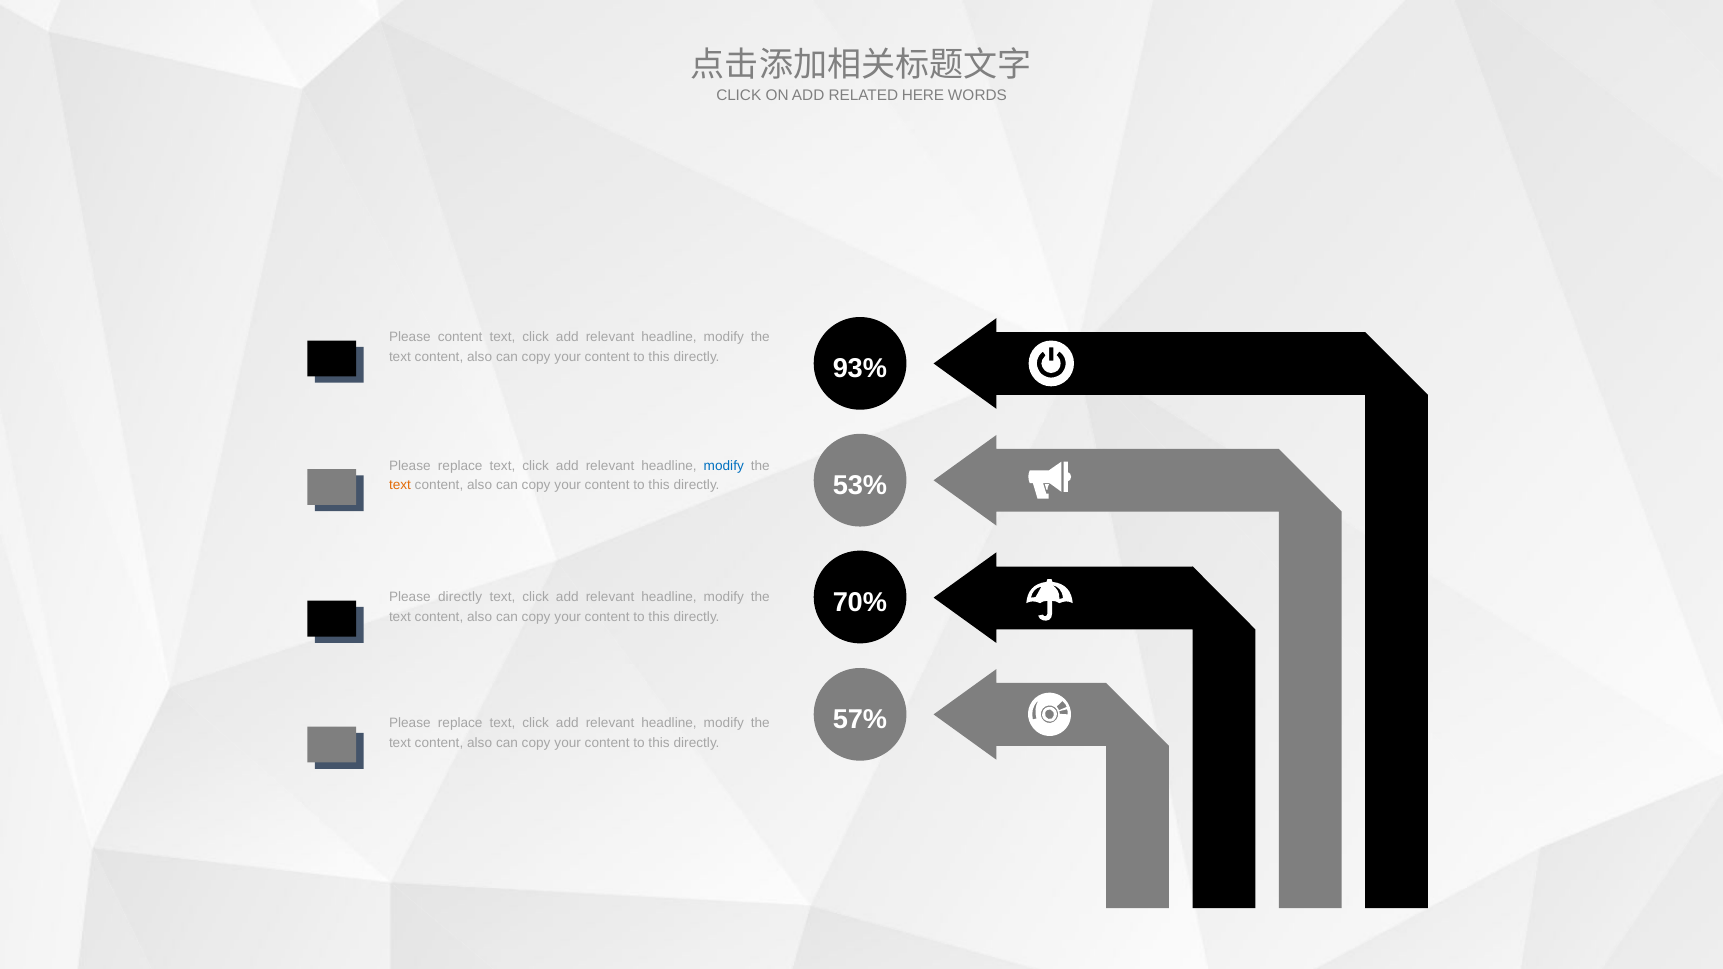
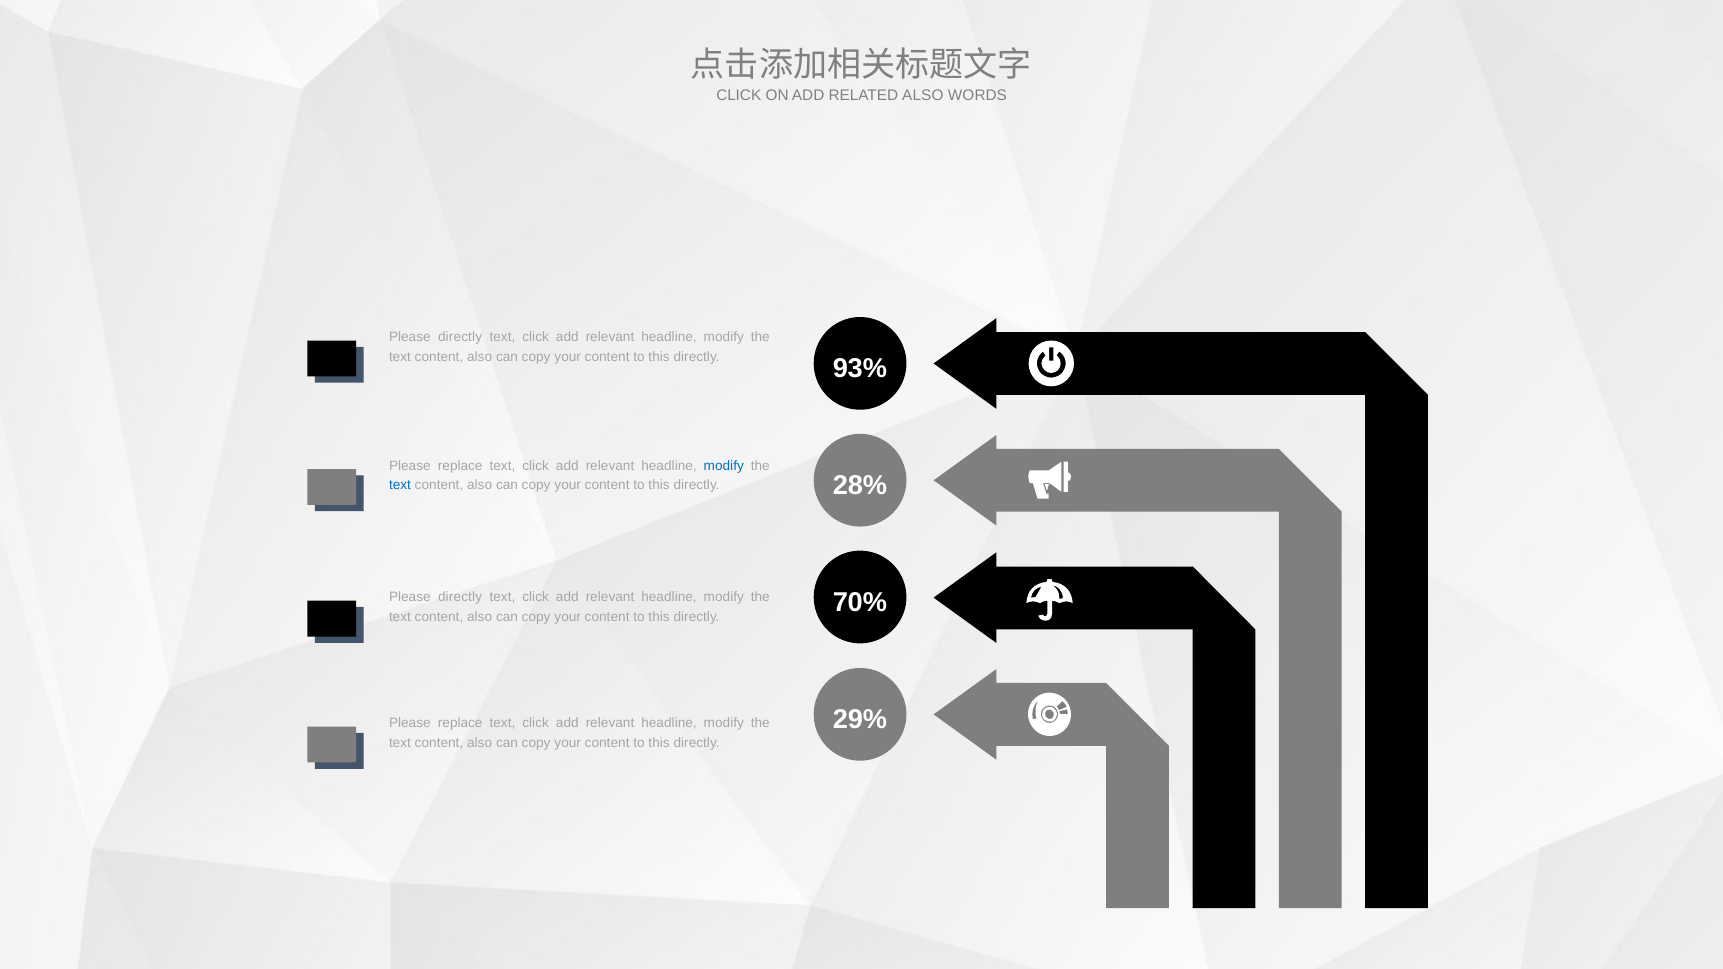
RELATED HERE: HERE -> ALSO (923, 95)
content: content -> directly (460, 337)
53%: 53% -> 28% (860, 485)
text colour: orange -> blue (400, 485)
57%: 57% -> 29% (860, 719)
